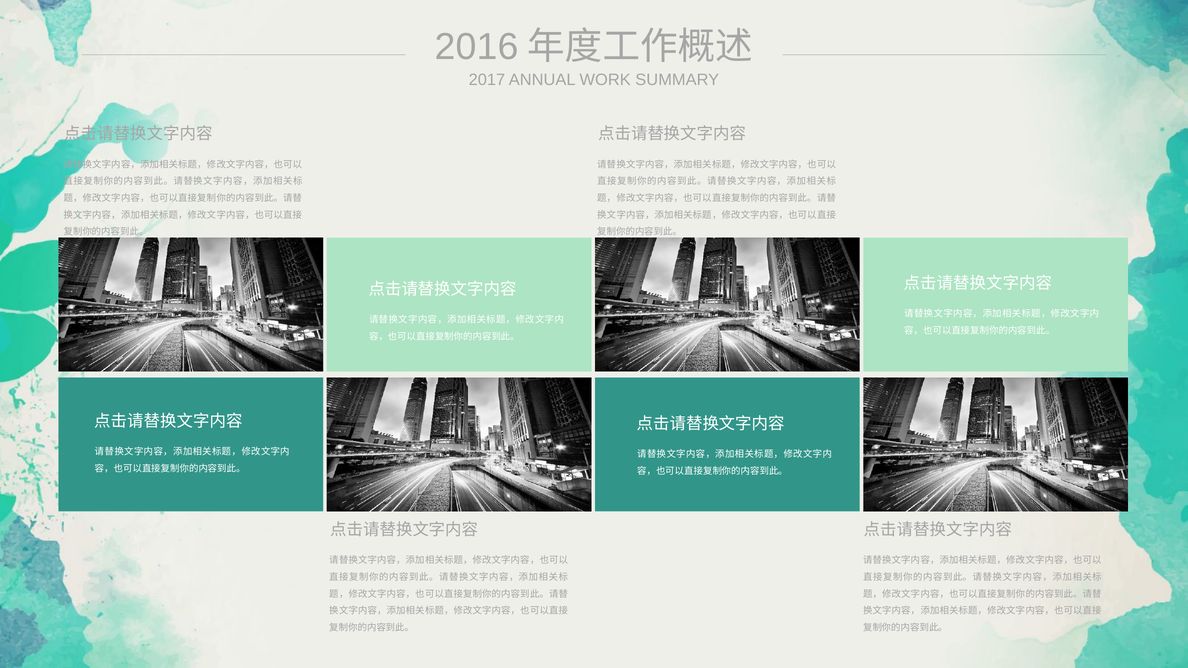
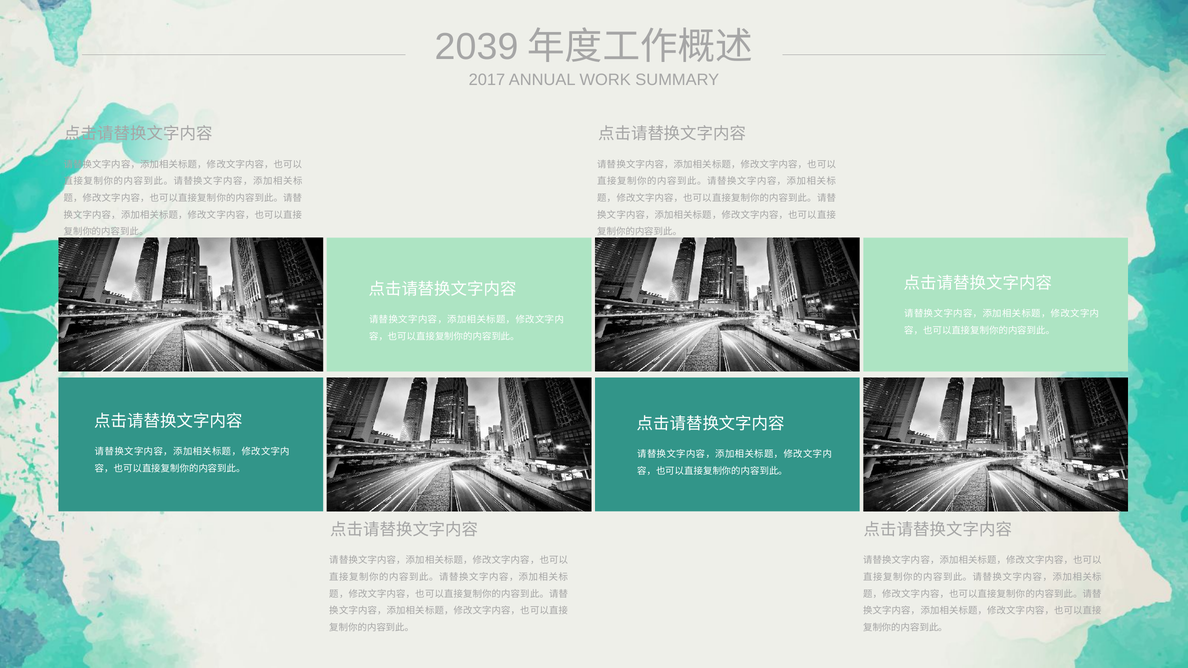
2016: 2016 -> 2039 (477, 47)
